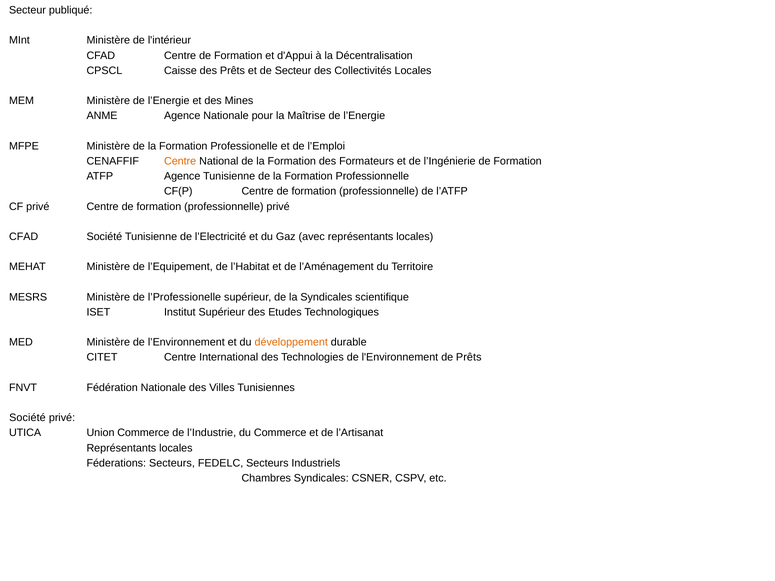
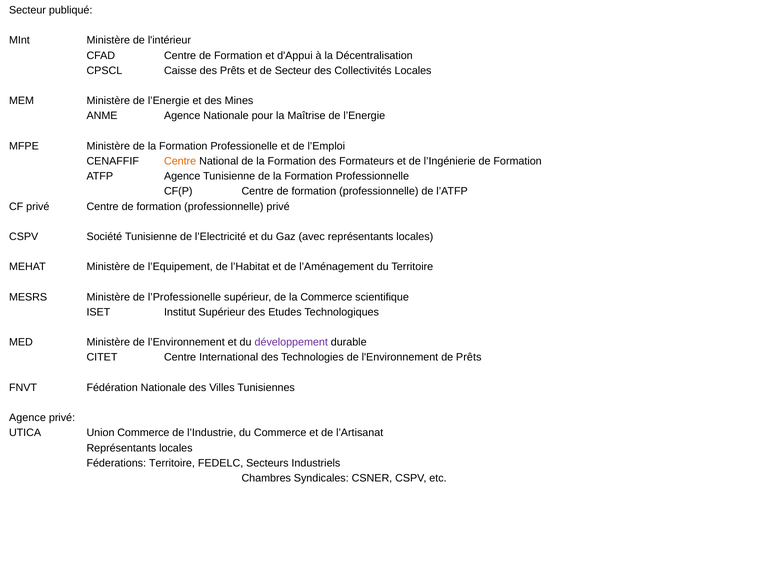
CFAD: CFAD -> CSPV (24, 237)
la Syndicales: Syndicales -> Commerce (326, 297)
développement colour: orange -> purple (291, 342)
Société: Société -> Agence (27, 418)
Féderations Secteurs: Secteurs -> Territoire (172, 463)
